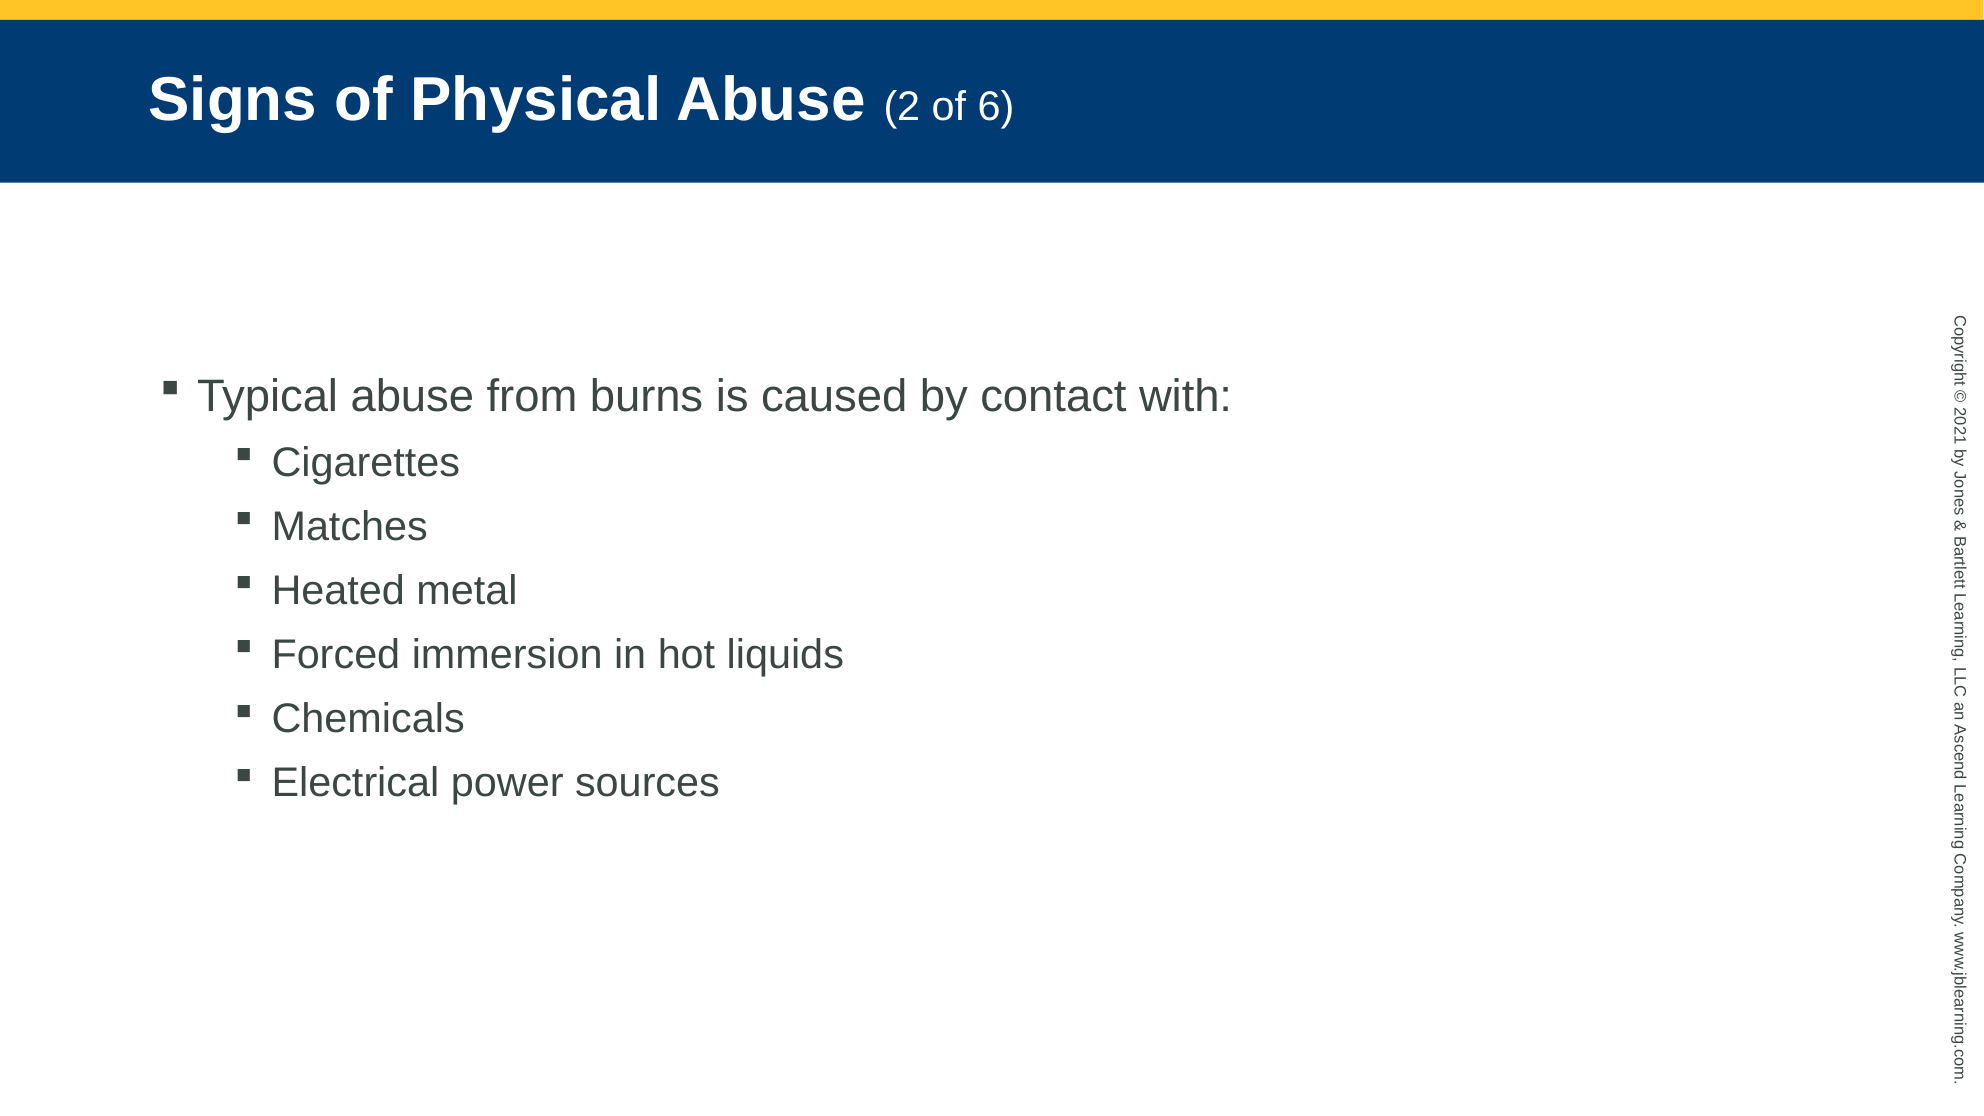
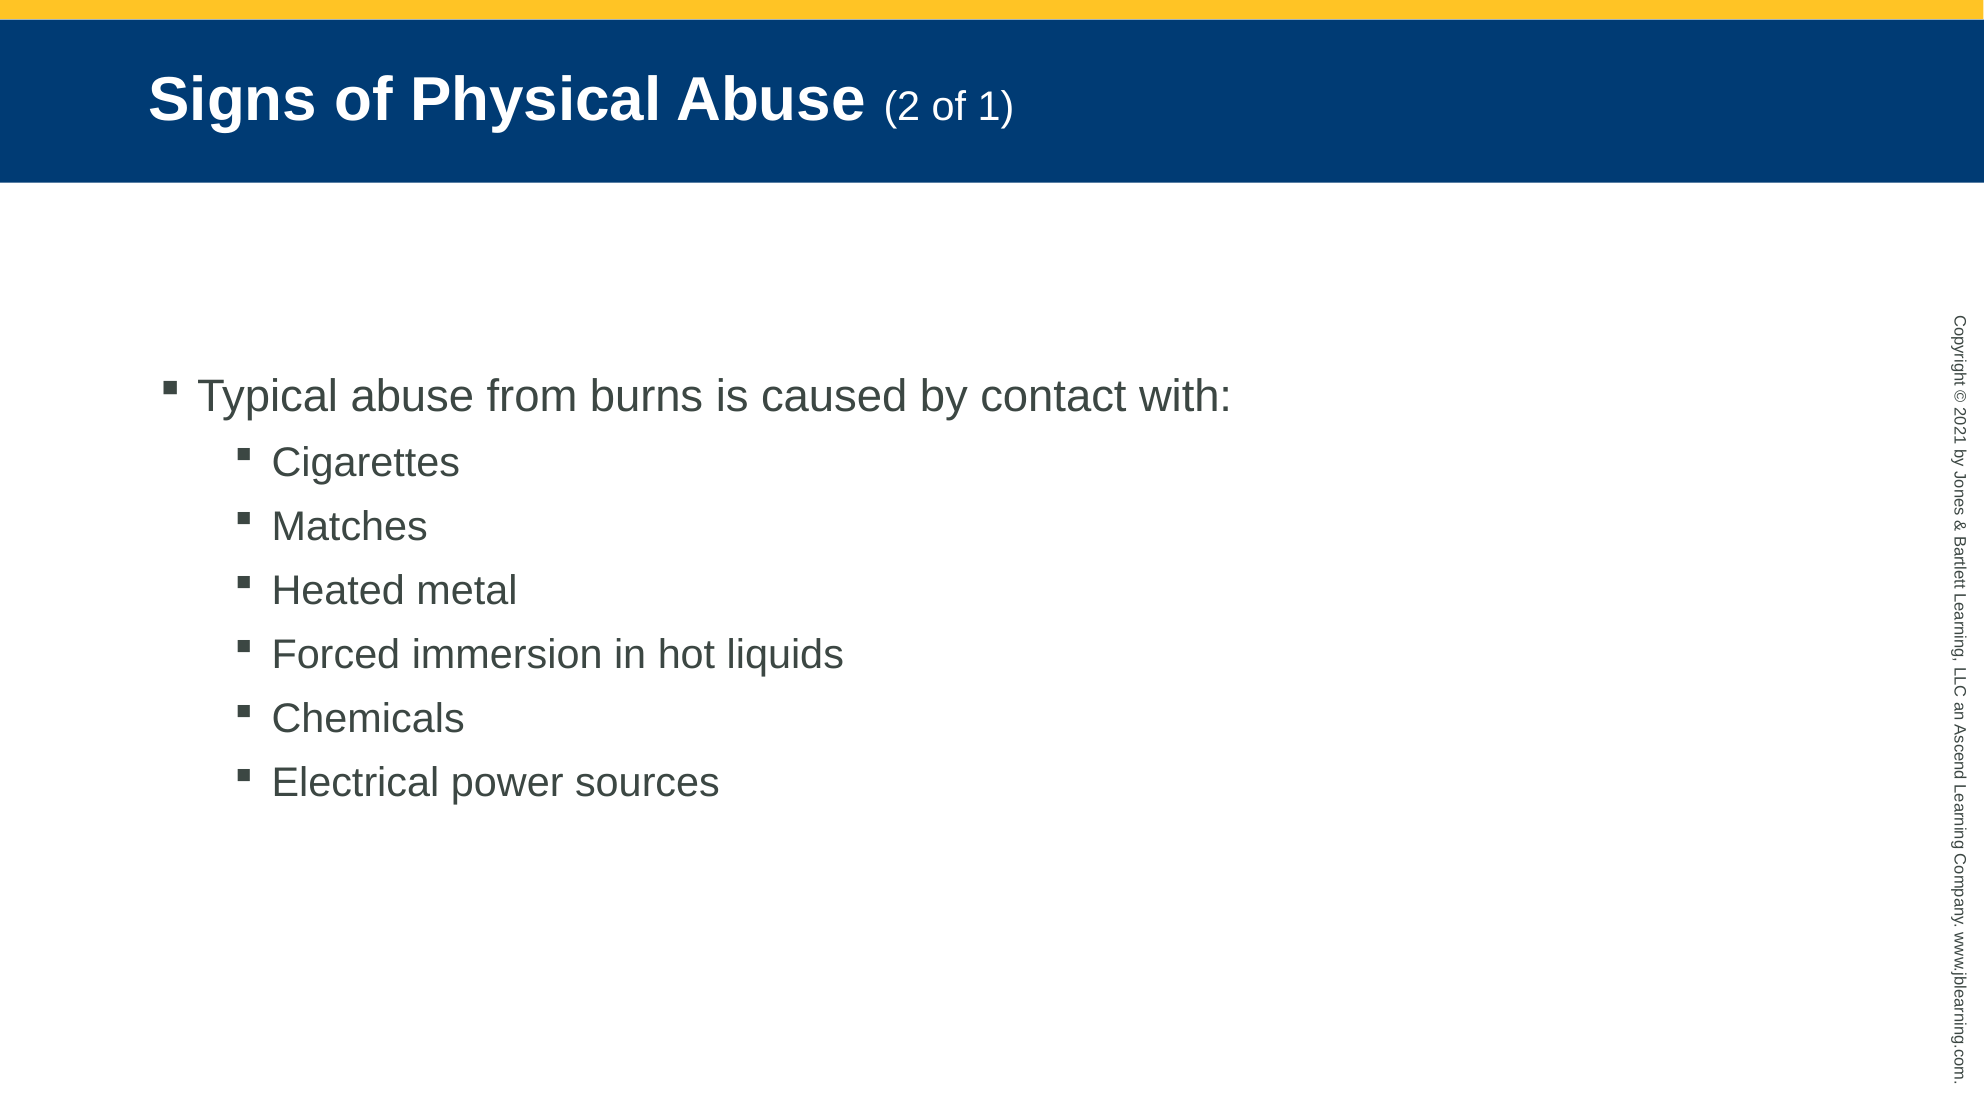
of 6: 6 -> 1 (996, 107)
